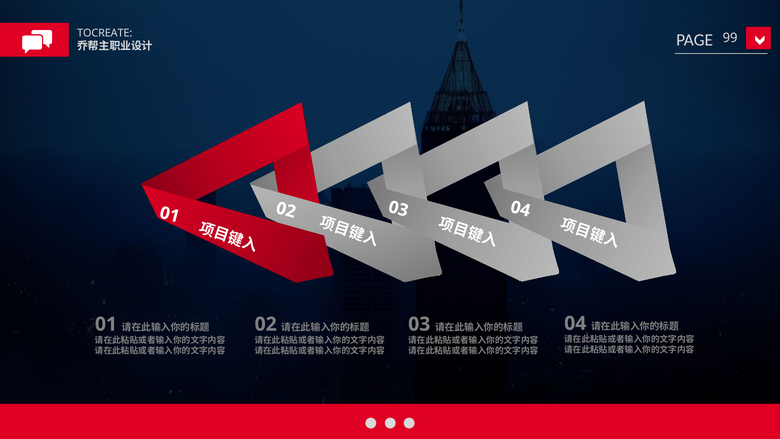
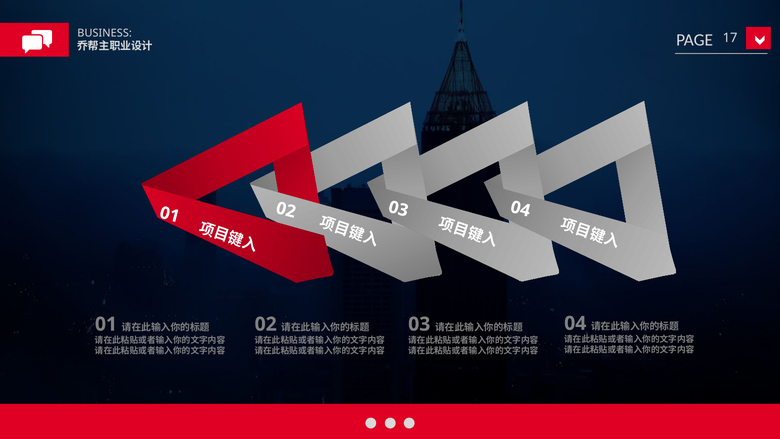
TOCREATE: TOCREATE -> BUSINESS (105, 33)
99: 99 -> 17 (730, 38)
